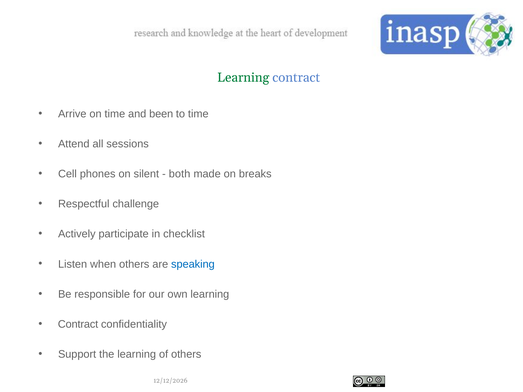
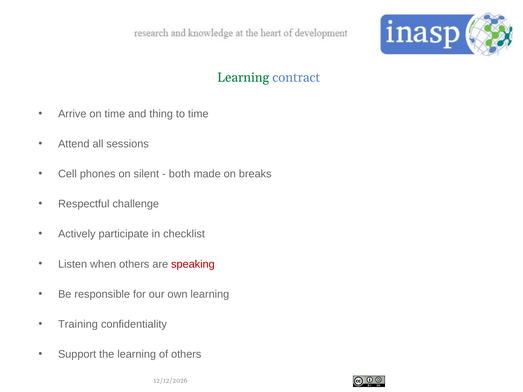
been: been -> thing (161, 114)
speaking colour: blue -> red (193, 264)
Contract: Contract -> Training (78, 324)
